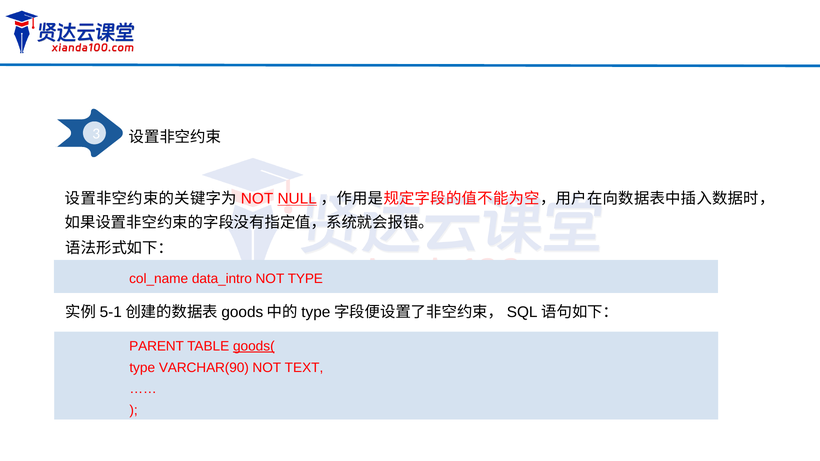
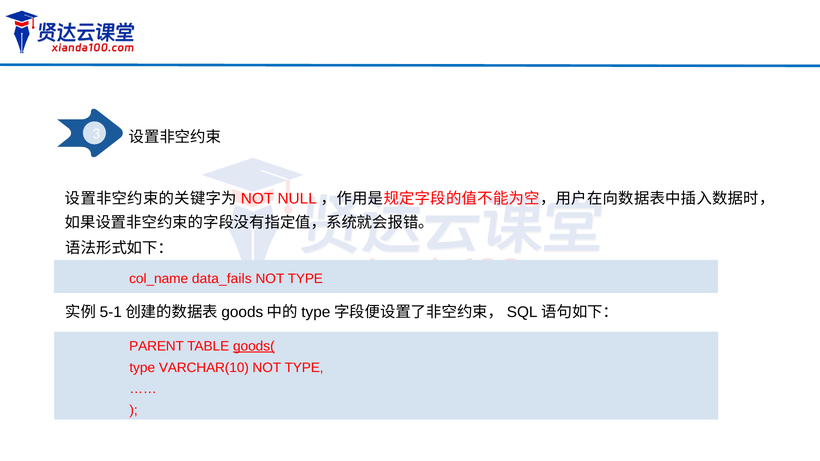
NULL underline: present -> none (297, 199)
data_intro: data_intro -> data_fails (222, 279)
VARCHAR(90: VARCHAR(90 -> VARCHAR(10 (204, 368)
TEXT: TEXT -> TYPE (304, 368)
